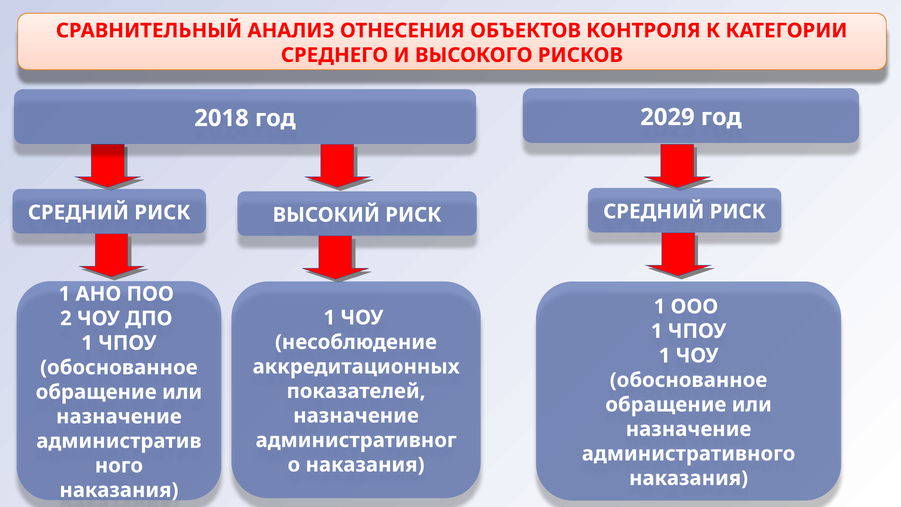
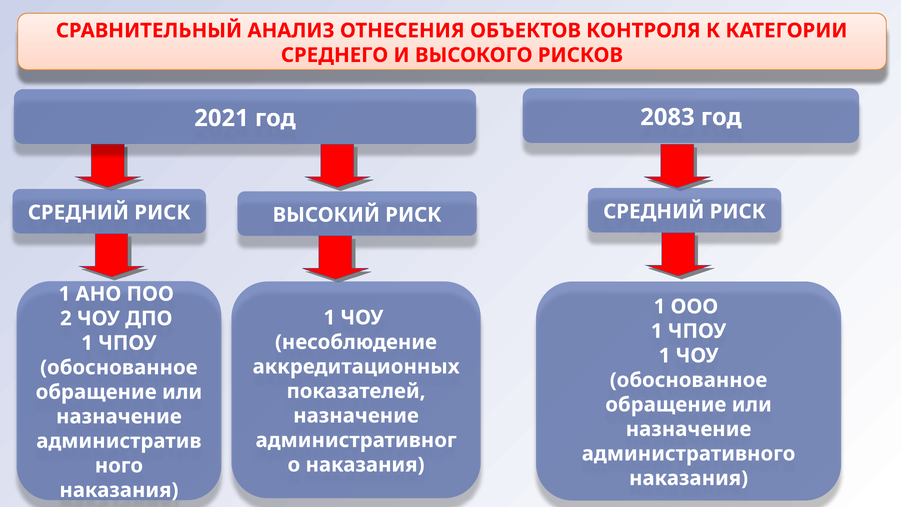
2018: 2018 -> 2021 (222, 118)
2029: 2029 -> 2083 (667, 117)
